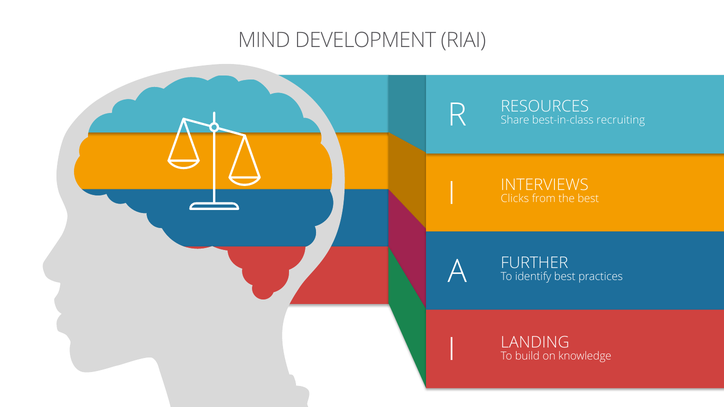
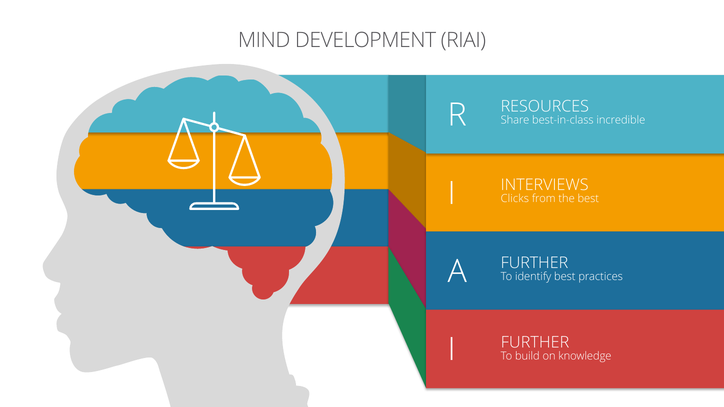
recruiting: recruiting -> incredible (621, 120)
LANDING: LANDING -> FURTHER (535, 342)
